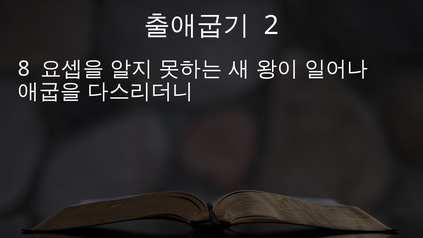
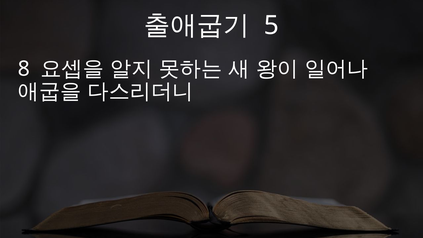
2: 2 -> 5 (271, 25)
